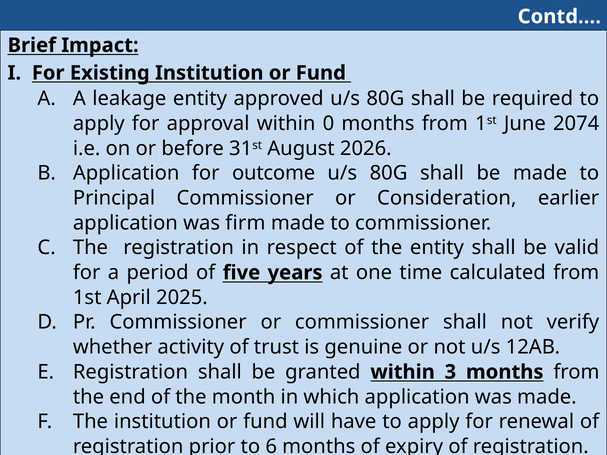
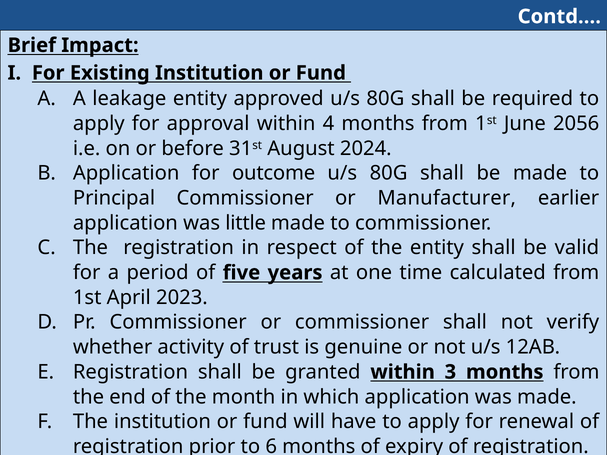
0: 0 -> 4 (328, 124)
2074: 2074 -> 2056 (576, 124)
2026: 2026 -> 2024 (366, 149)
Consideration: Consideration -> Manufacturer (447, 198)
firm: firm -> little (246, 223)
2025: 2025 -> 2023 (182, 298)
